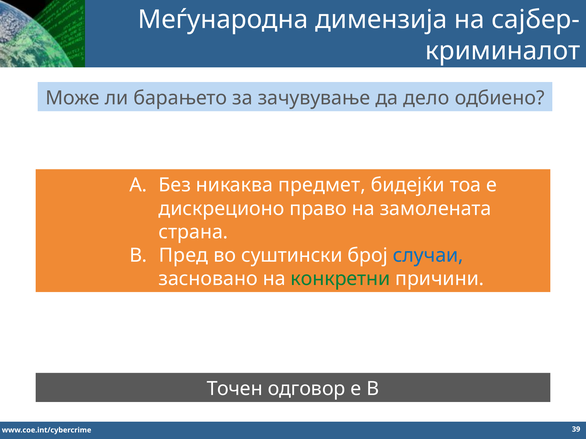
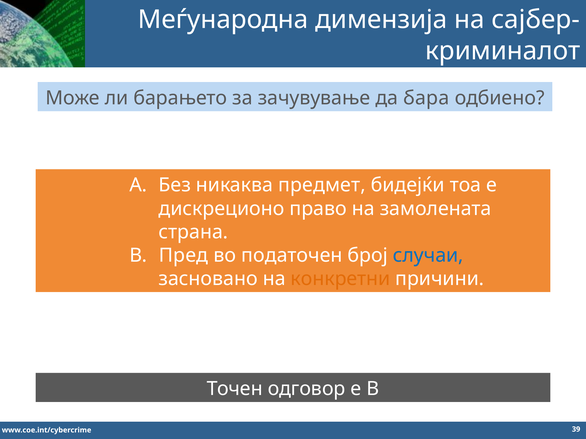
дело: дело -> бара (426, 98)
суштински: суштински -> податочен (292, 256)
конкретни colour: green -> orange (340, 279)
